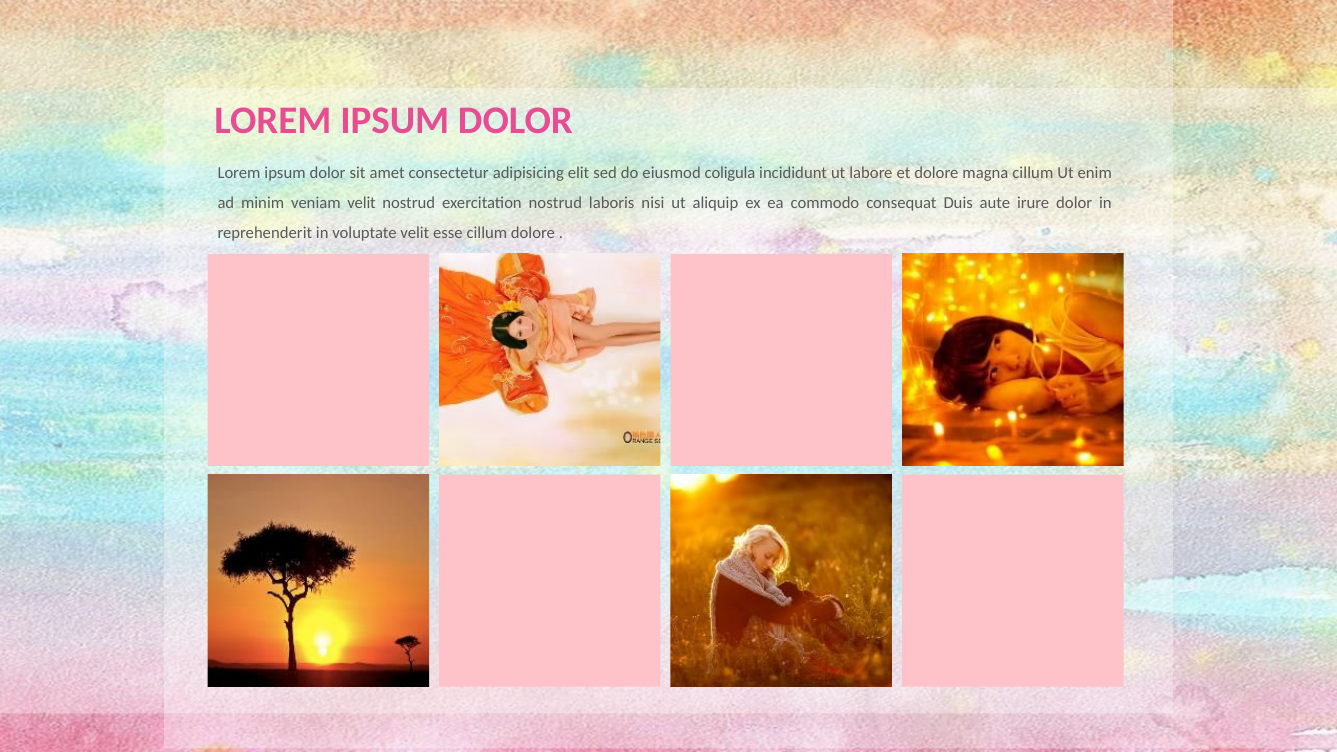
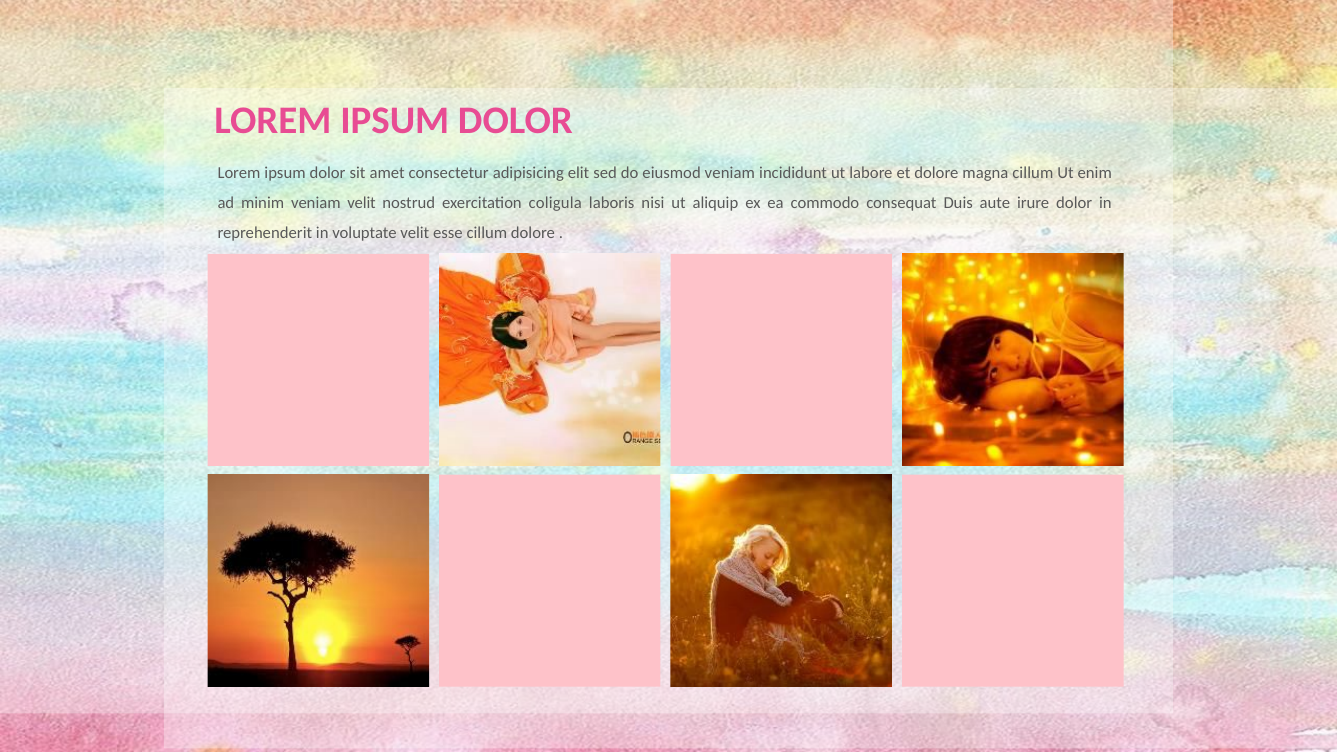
eiusmod coligula: coligula -> veniam (730, 173)
exercitation nostrud: nostrud -> coligula (555, 203)
